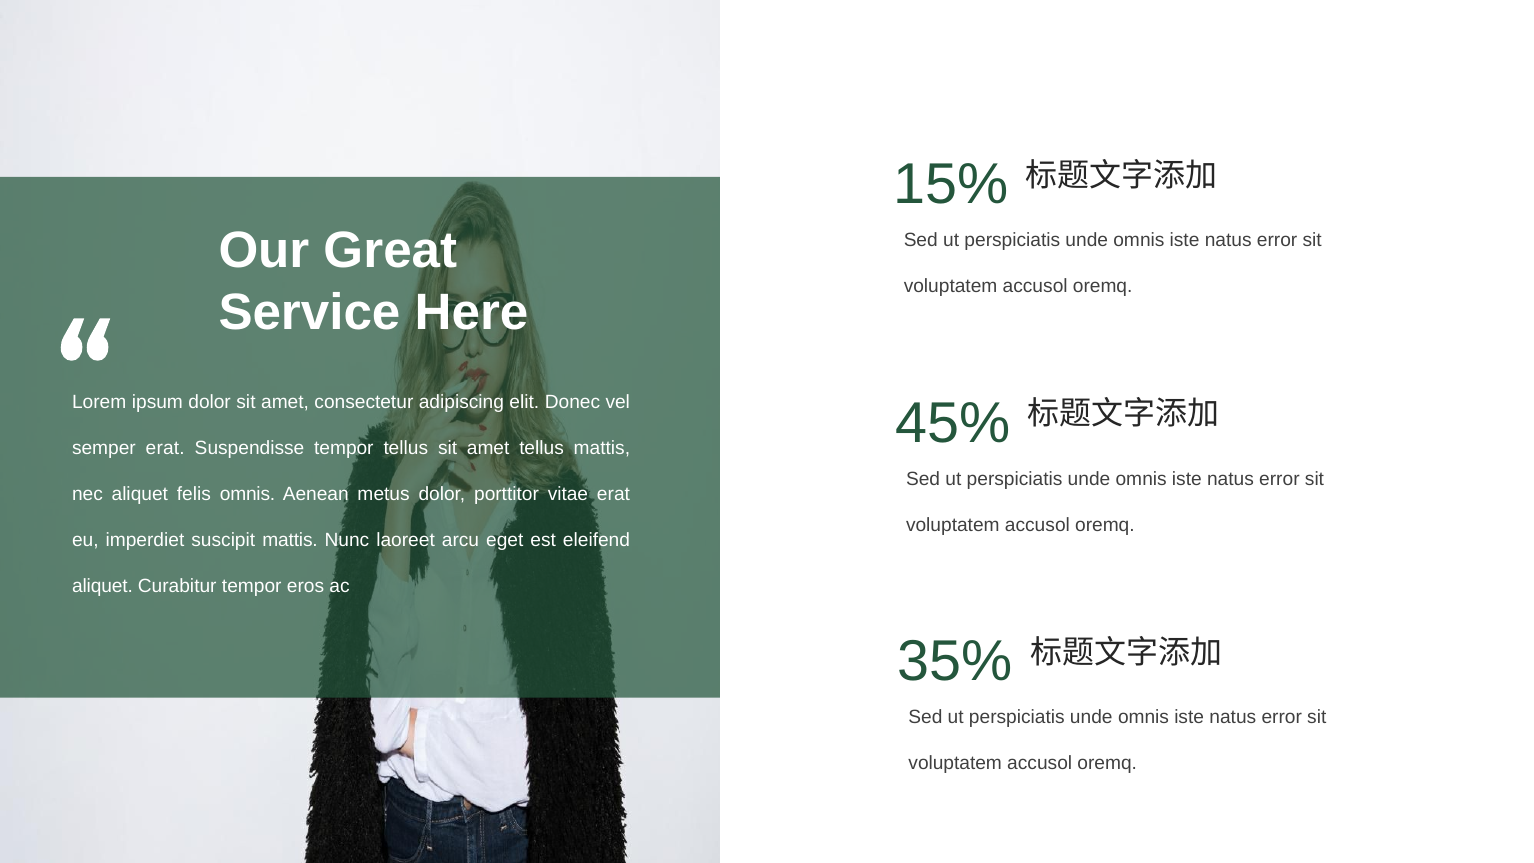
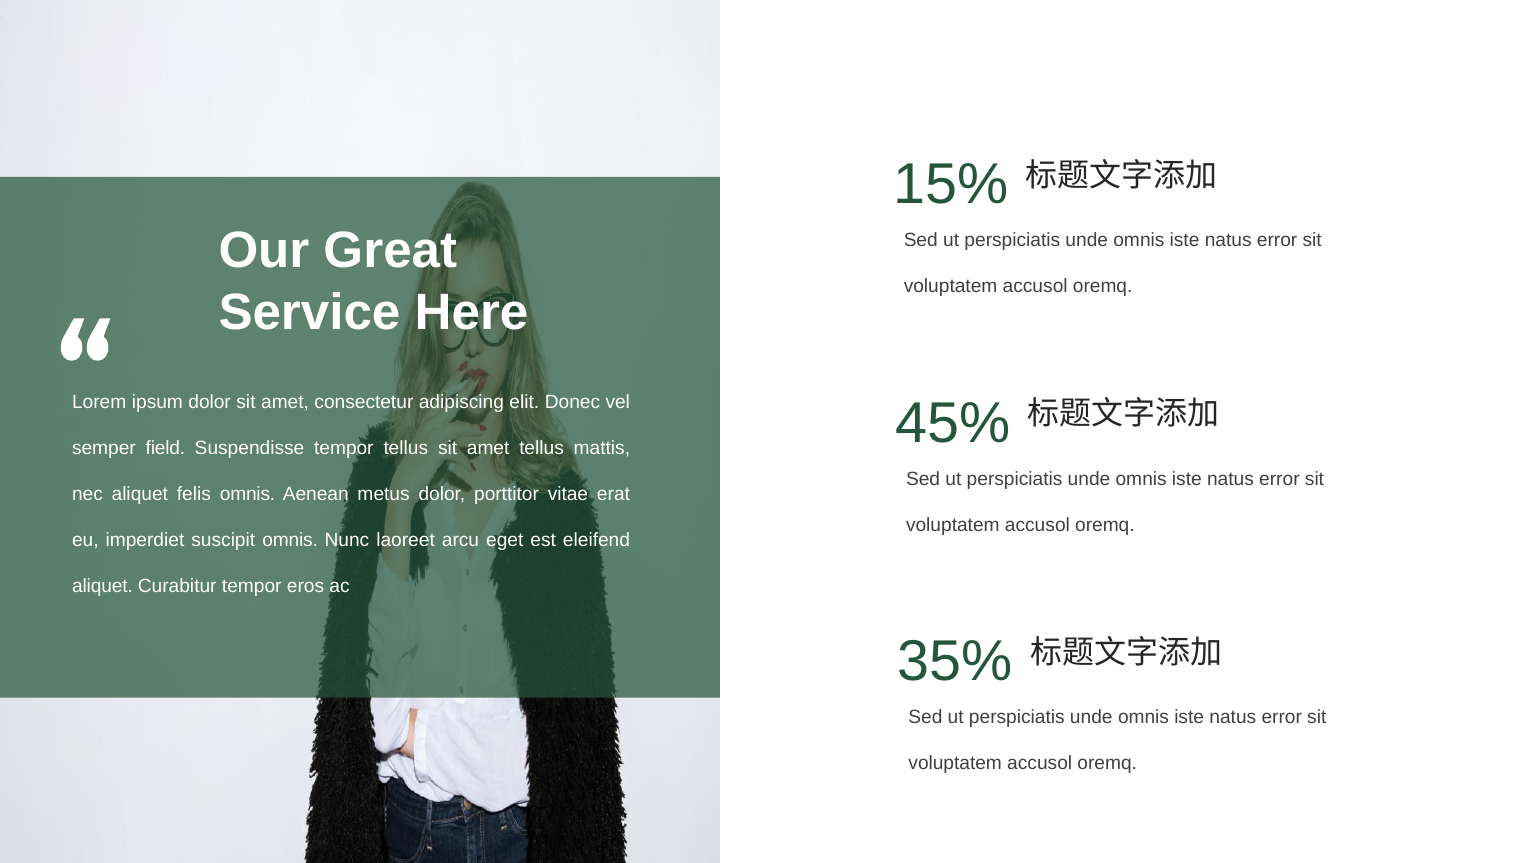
semper erat: erat -> field (165, 448)
suscipit mattis: mattis -> omnis (290, 540)
